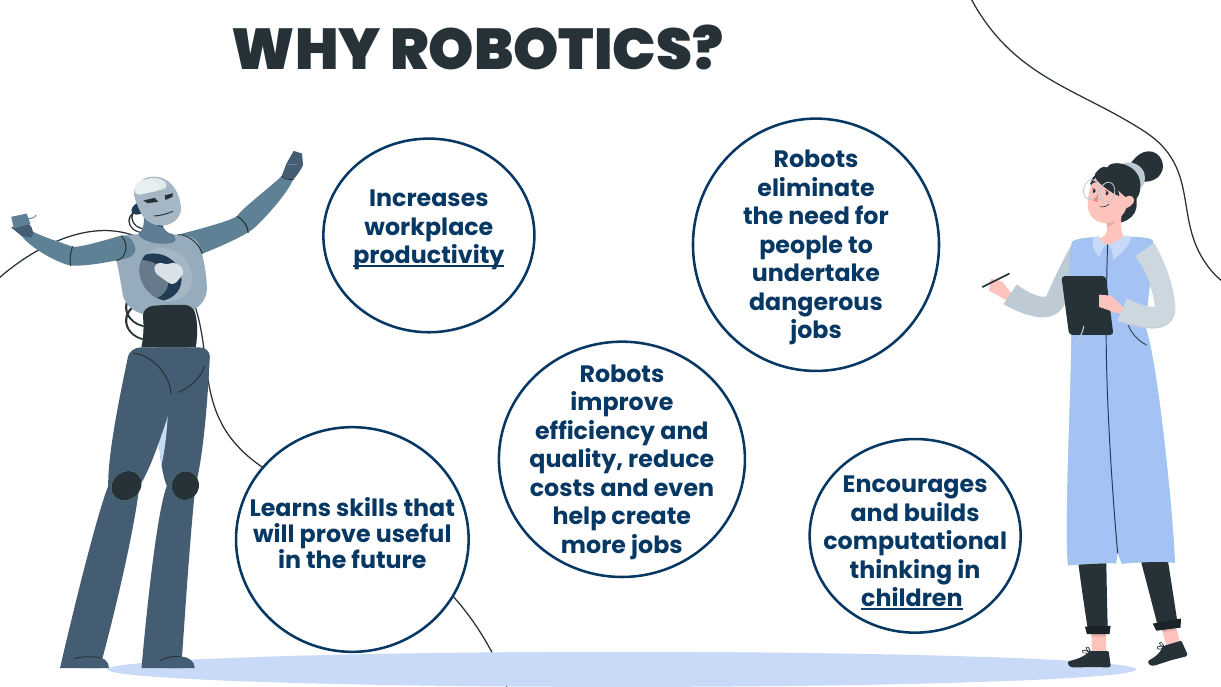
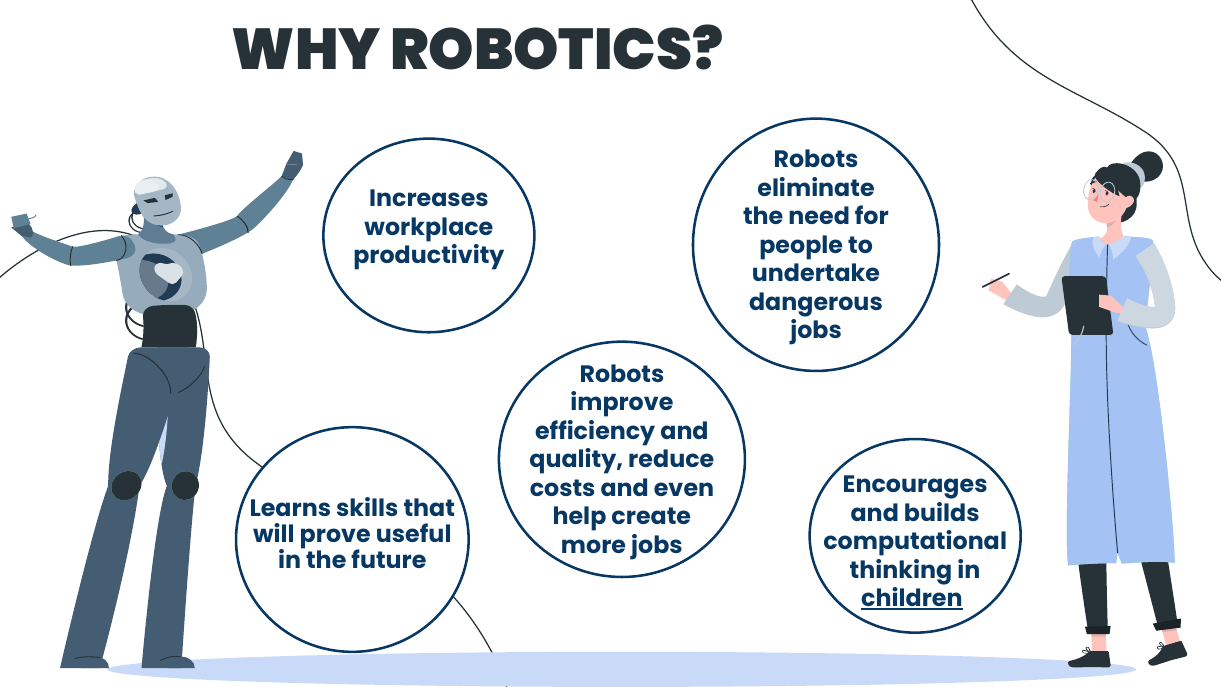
productivity underline: present -> none (429, 256)
